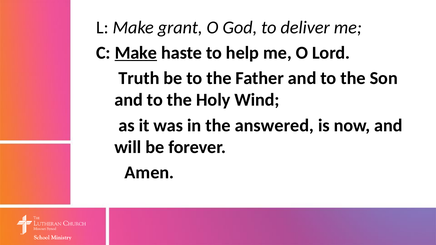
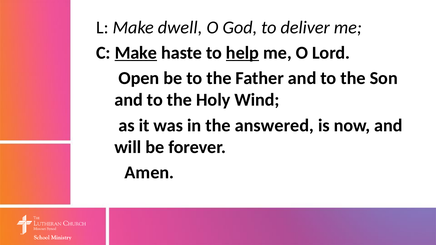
grant: grant -> dwell (180, 27)
help underline: none -> present (243, 53)
Truth: Truth -> Open (139, 78)
